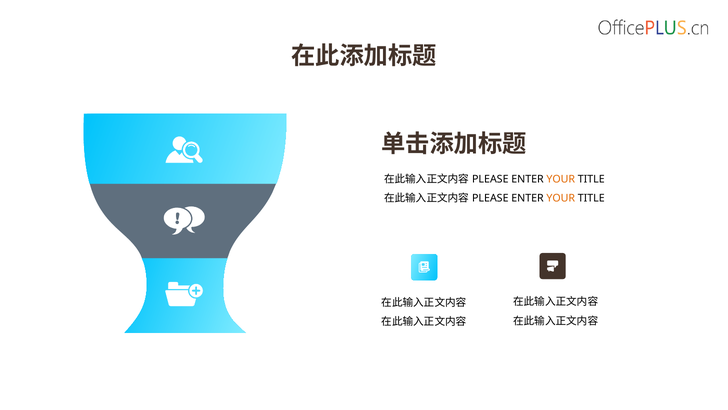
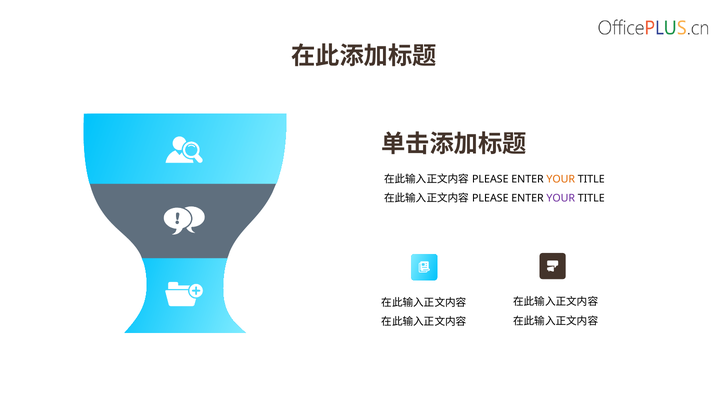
YOUR colour: orange -> purple (561, 198)
